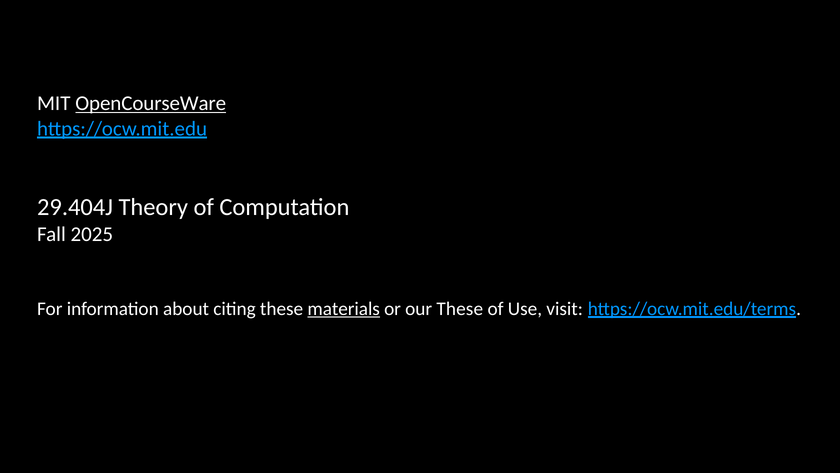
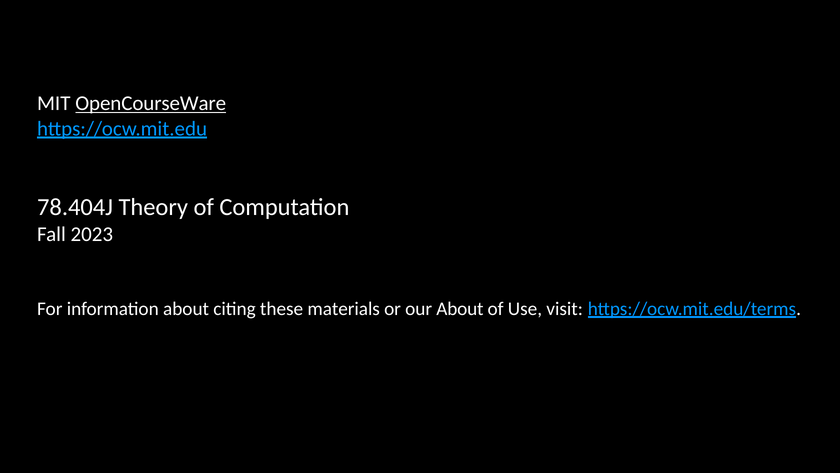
29.404J: 29.404J -> 78.404J (75, 207)
2025: 2025 -> 2023 (92, 234)
materials underline: present -> none (344, 308)
our These: These -> About (460, 308)
